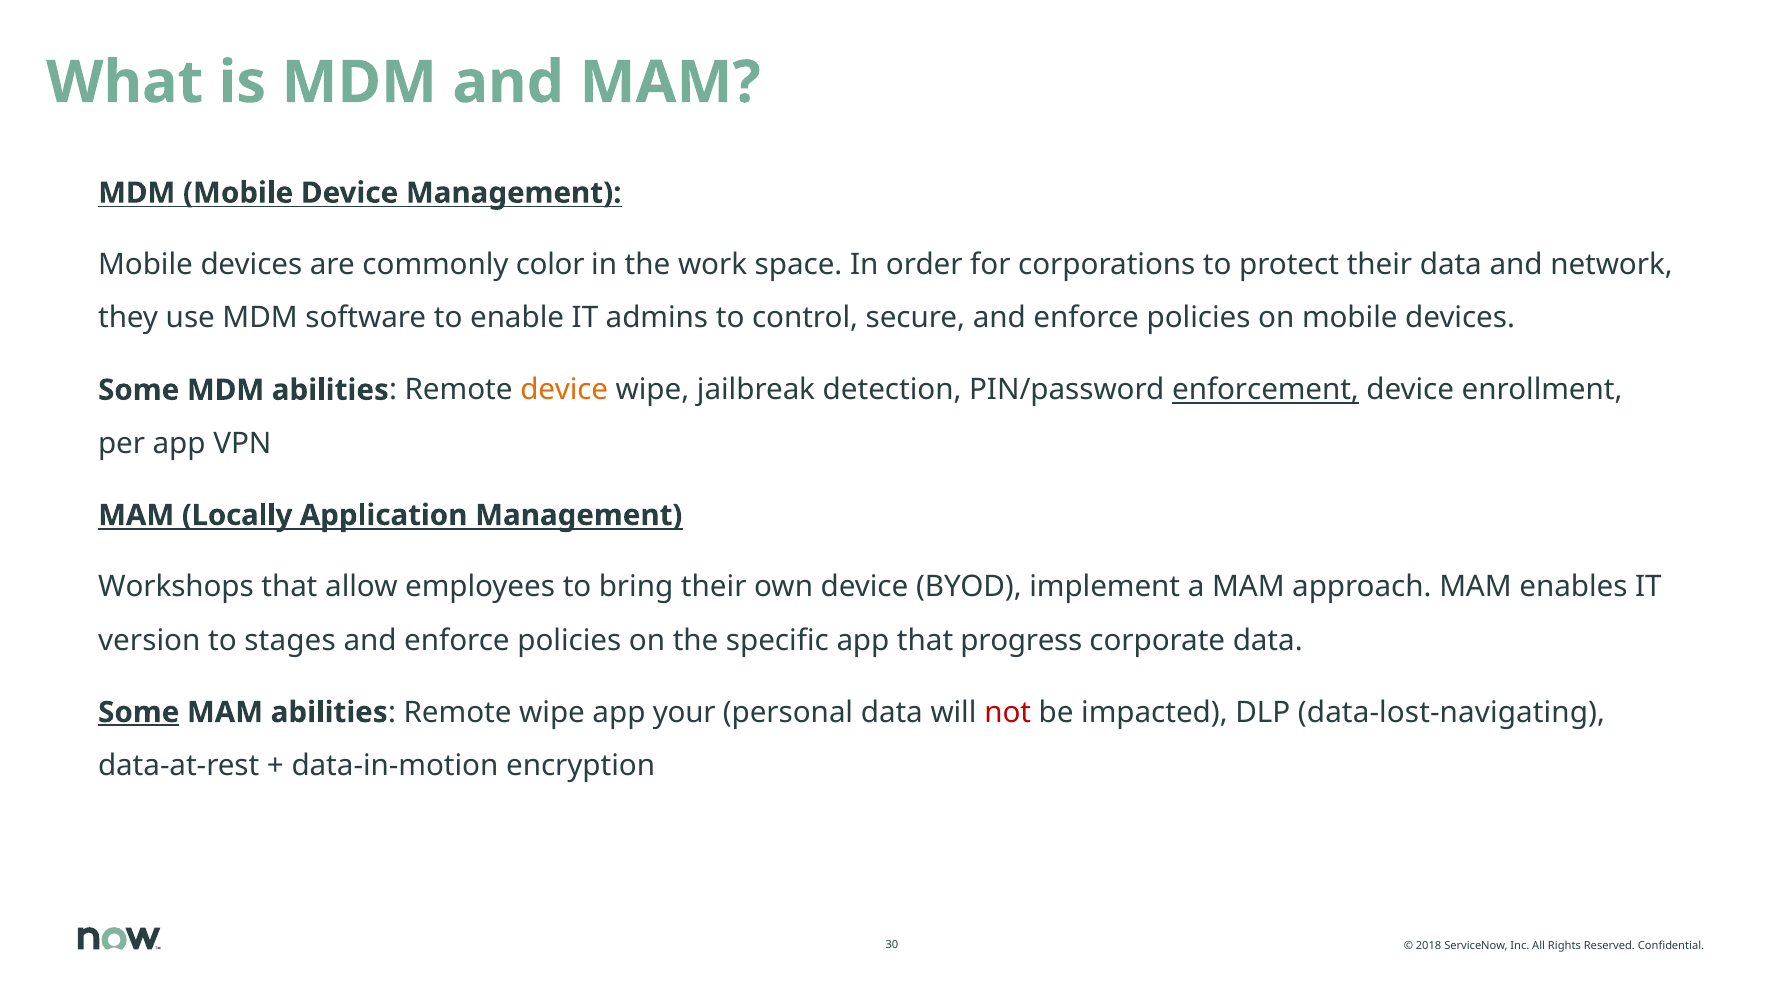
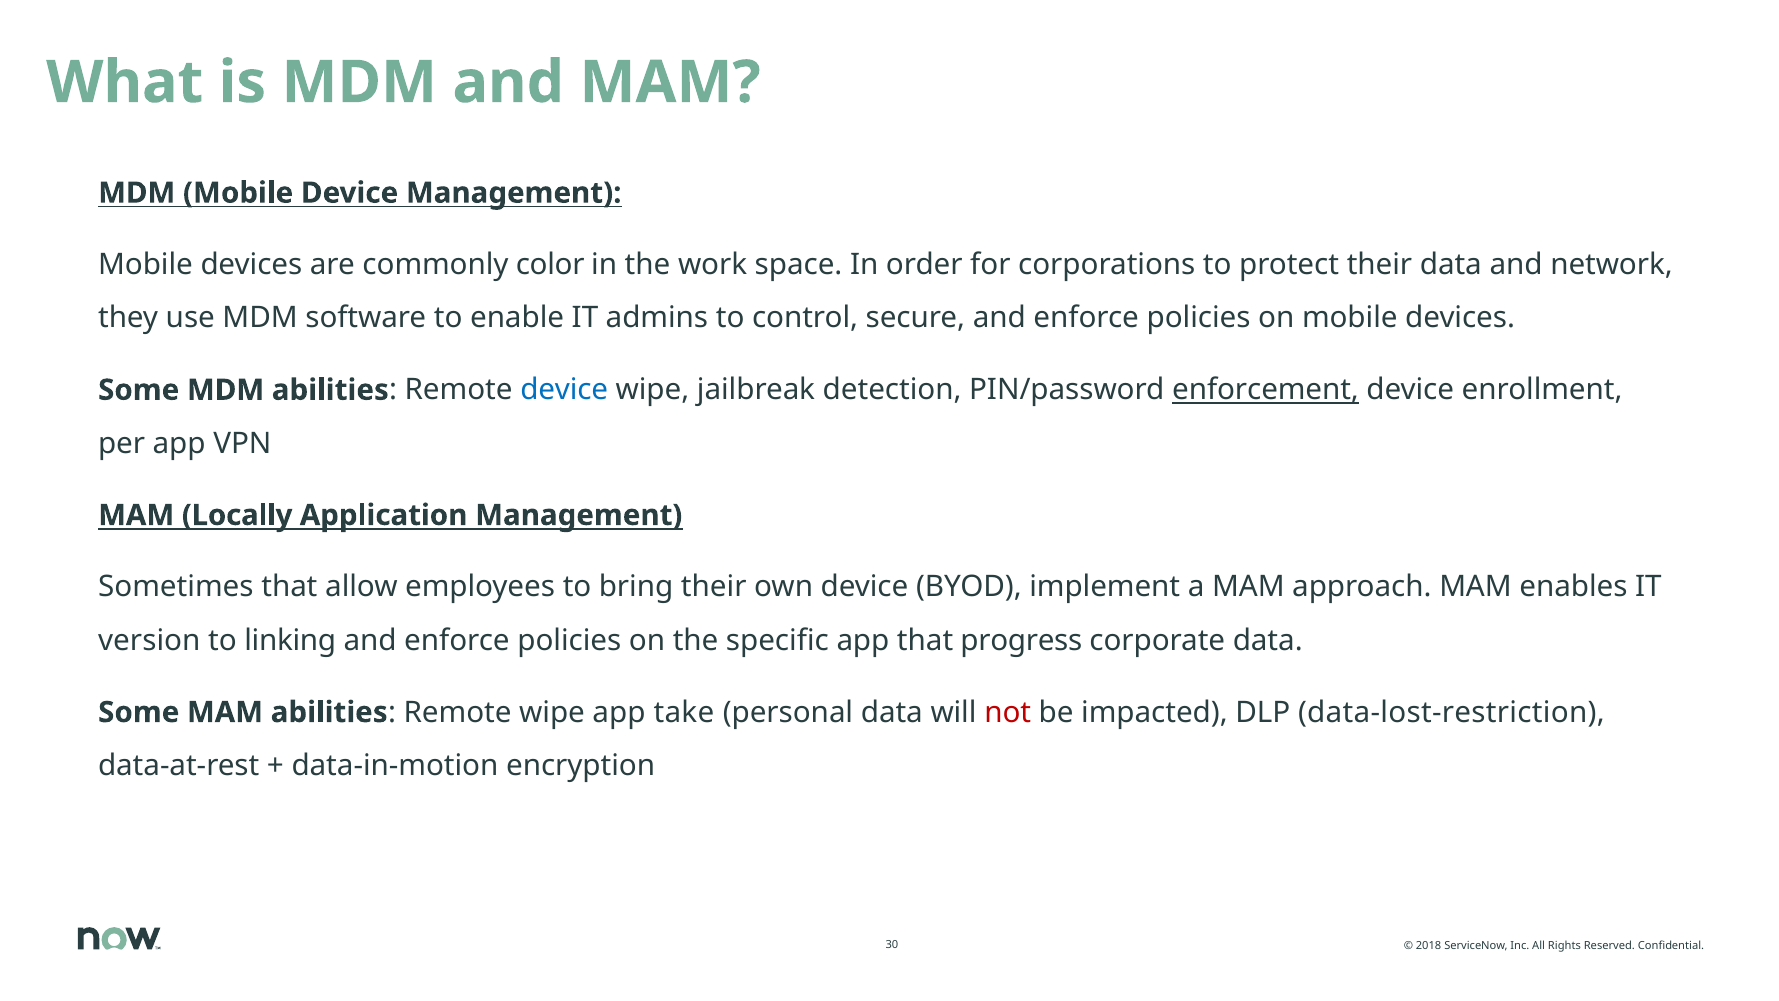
device colour: orange -> blue (564, 390)
Workshops: Workshops -> Sometimes (176, 587)
stages: stages -> linking (290, 640)
Some underline: present -> none (139, 712)
your: your -> take (684, 712)
data-lost-navigating: data-lost-navigating -> data-lost-restriction (1451, 712)
